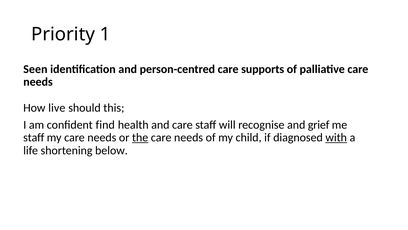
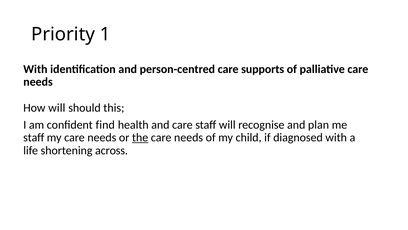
Seen: Seen -> With (35, 69)
How live: live -> will (57, 108)
grief: grief -> plan (319, 124)
with underline: present -> none (336, 137)
below: below -> across (112, 150)
